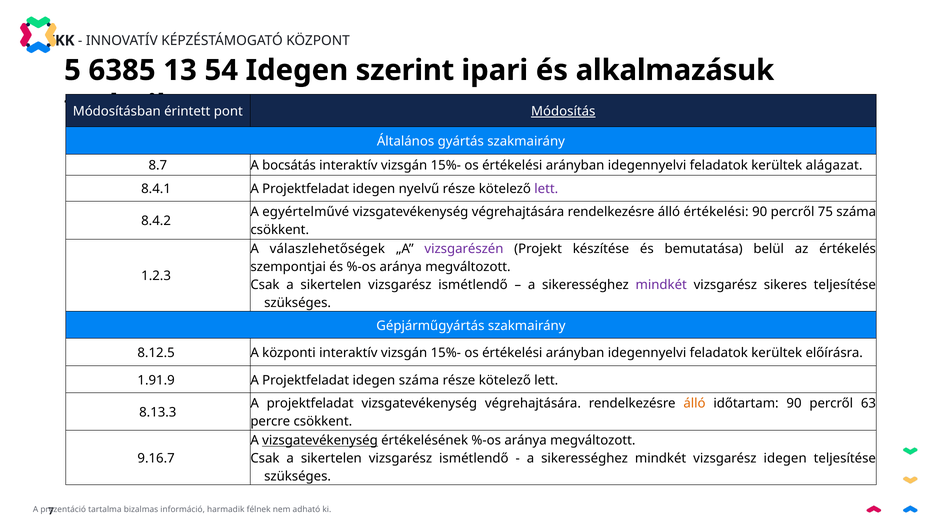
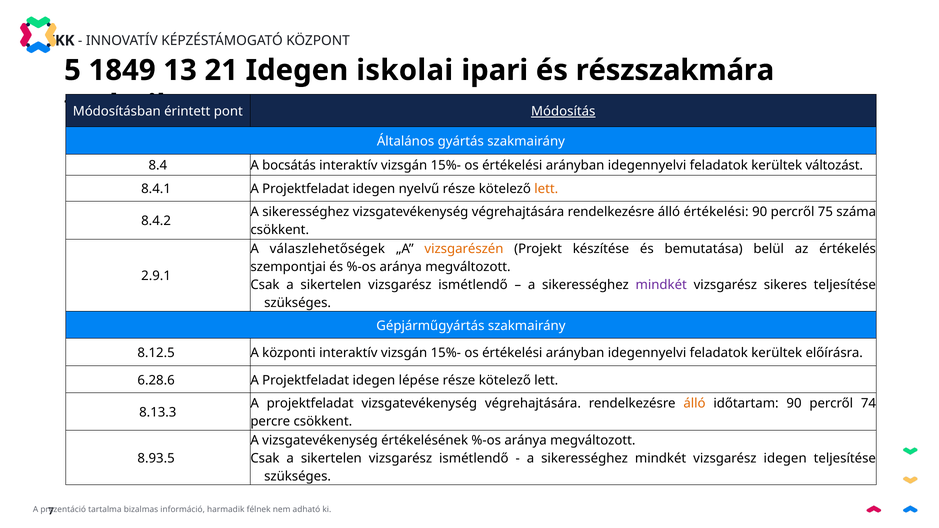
6385: 6385 -> 1849 (122, 70)
54: 54 -> 21 (221, 70)
szerint: szerint -> iskolai (405, 70)
alkalmazásuk: alkalmazásuk -> részszakmára (675, 70)
8.7: 8.7 -> 8.4 (158, 166)
alágazat: alágazat -> változást (834, 166)
lett colour: purple -> orange (546, 189)
egyértelművé: egyértelművé -> sikerességhez (306, 212)
vizsgarészén colour: purple -> orange (464, 249)
1.2.3: 1.2.3 -> 2.9.1 (156, 276)
1.91.9: 1.91.9 -> 6.28.6 (156, 380)
idegen száma: száma -> lépése (419, 380)
63: 63 -> 74 (869, 404)
vizsgatevékenység underline: present -> none (320, 441)
9.16.7: 9.16.7 -> 8.93.5 (156, 459)
